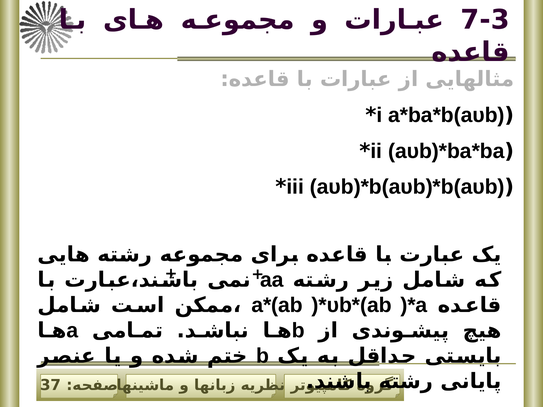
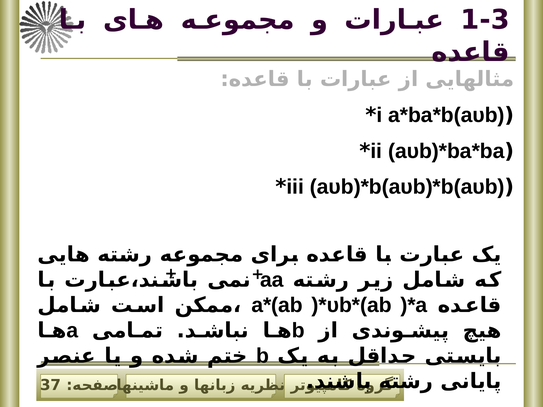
7-3: 7-3 -> 1-3 (485, 20)
